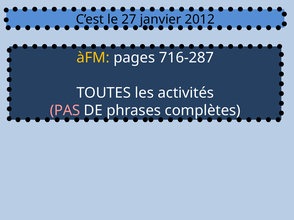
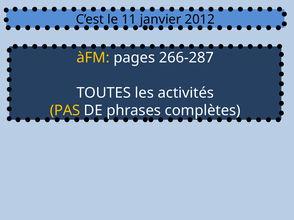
27: 27 -> 11 (129, 19)
716-287: 716-287 -> 266-287 (186, 58)
PAS colour: pink -> yellow (65, 111)
